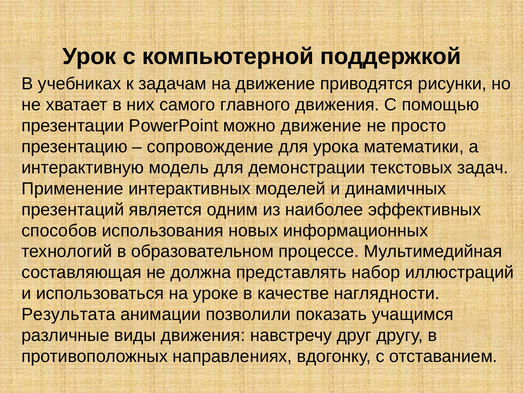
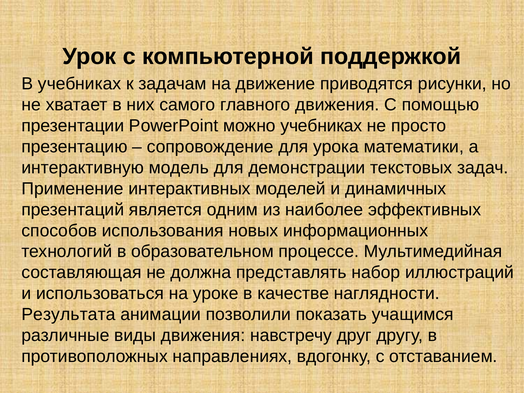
можно движение: движение -> учебниках (321, 126)
